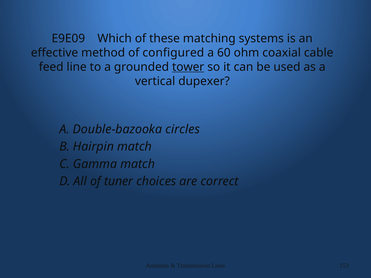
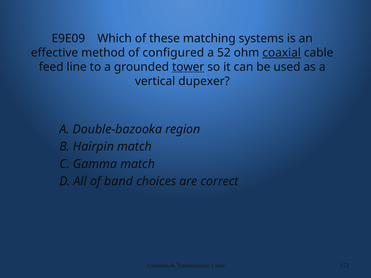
60: 60 -> 52 (224, 53)
coaxial underline: none -> present (282, 53)
circles: circles -> region (183, 129)
tuner: tuner -> band (119, 181)
